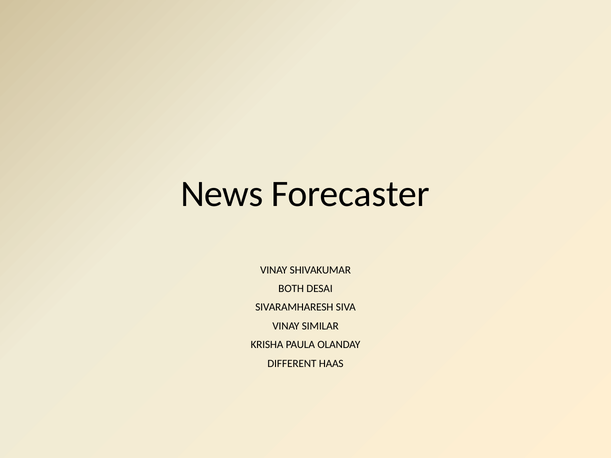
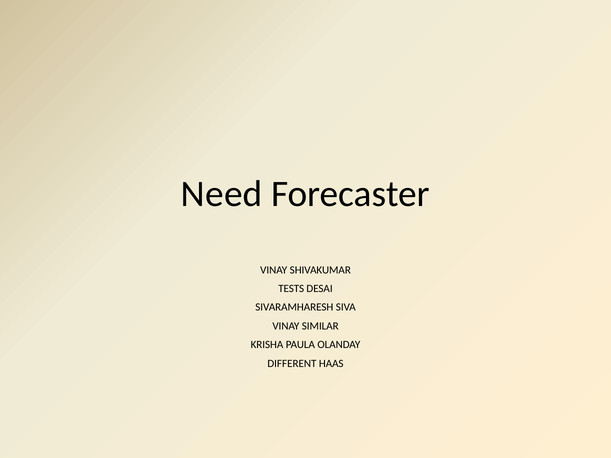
News: News -> Need (222, 194)
BOTH: BOTH -> TESTS (291, 289)
